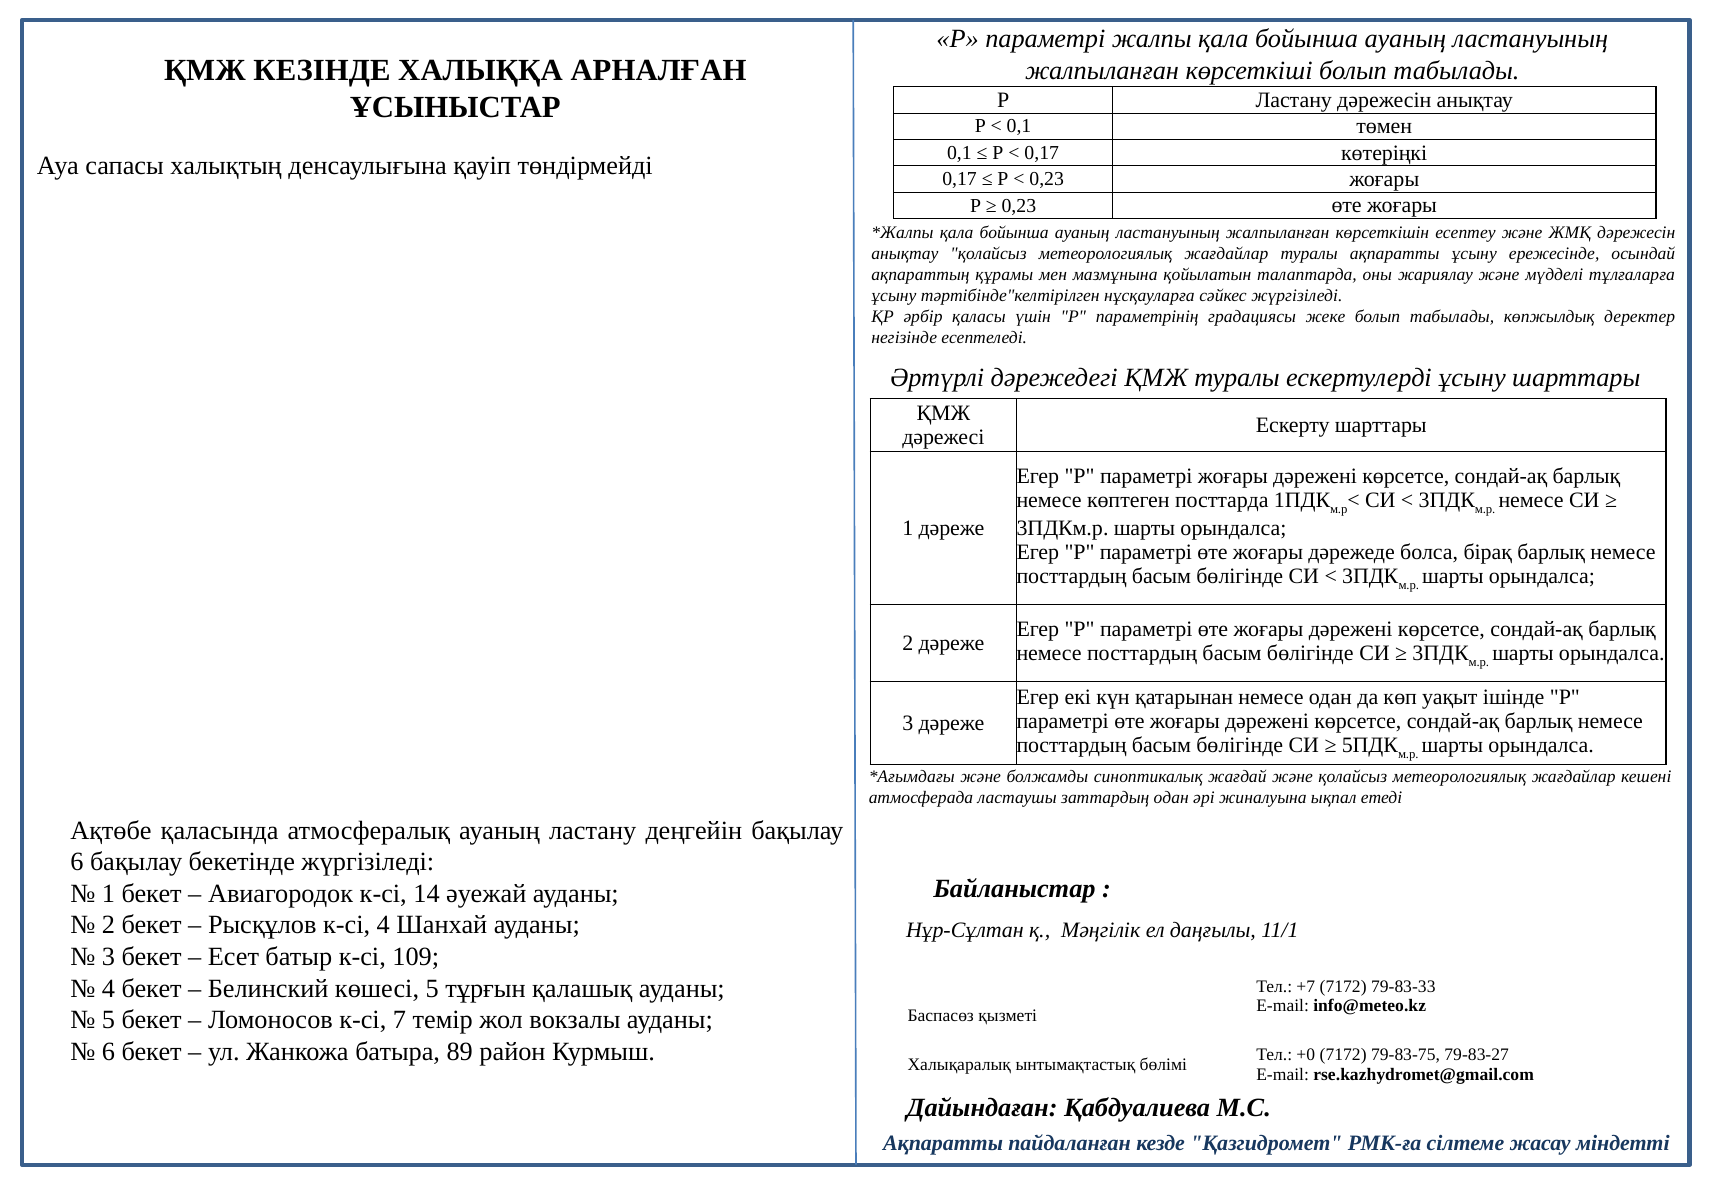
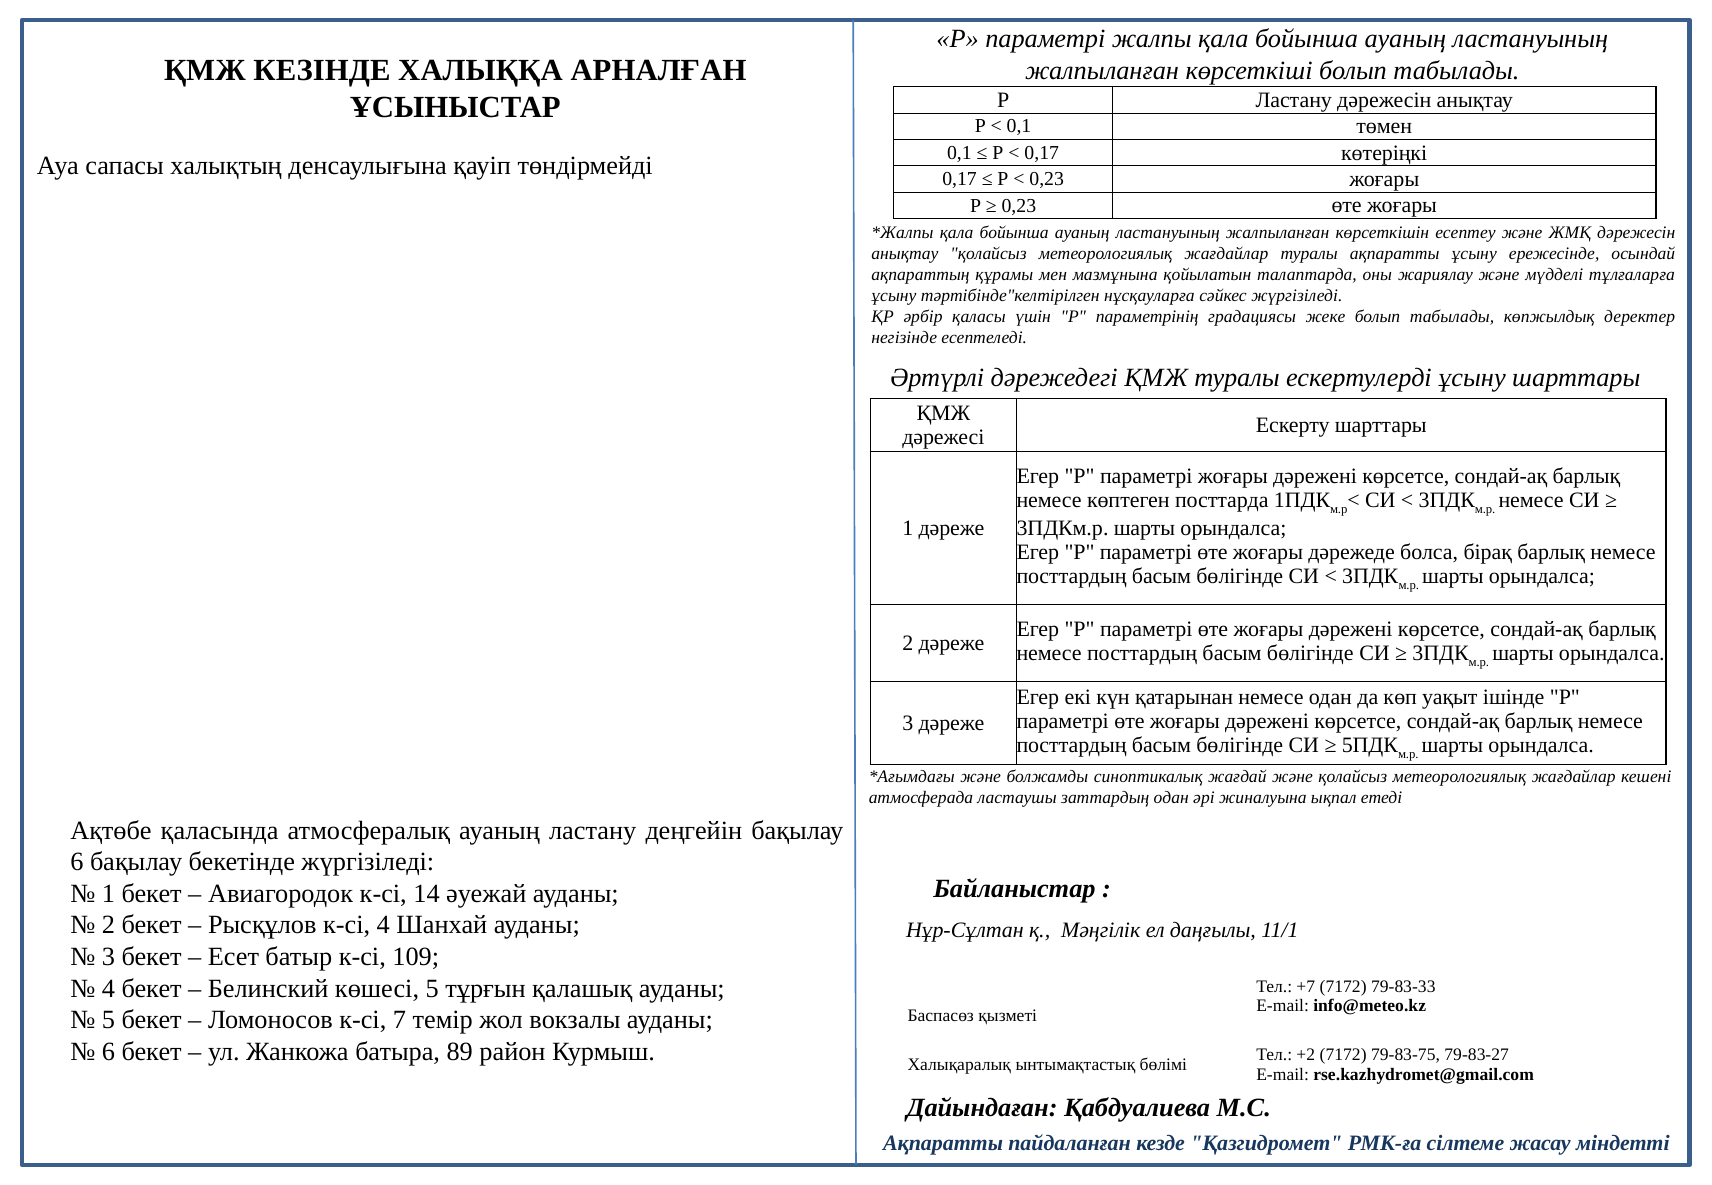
+0: +0 -> +2 (1306, 1055)
